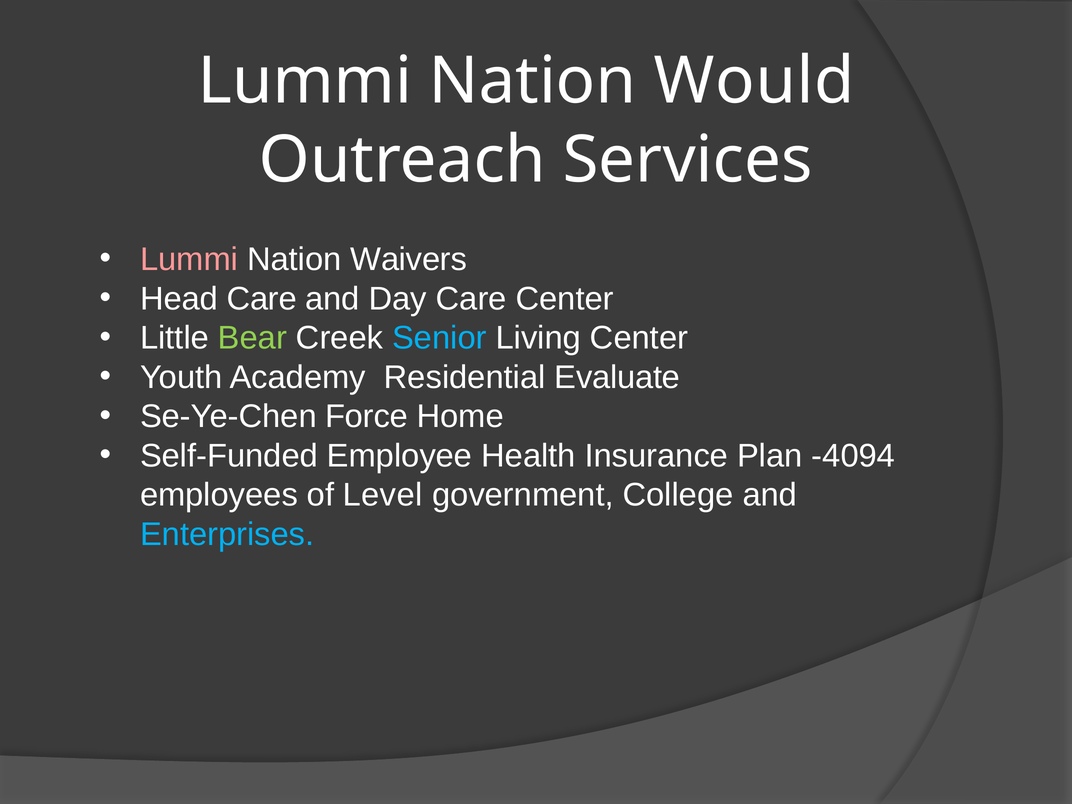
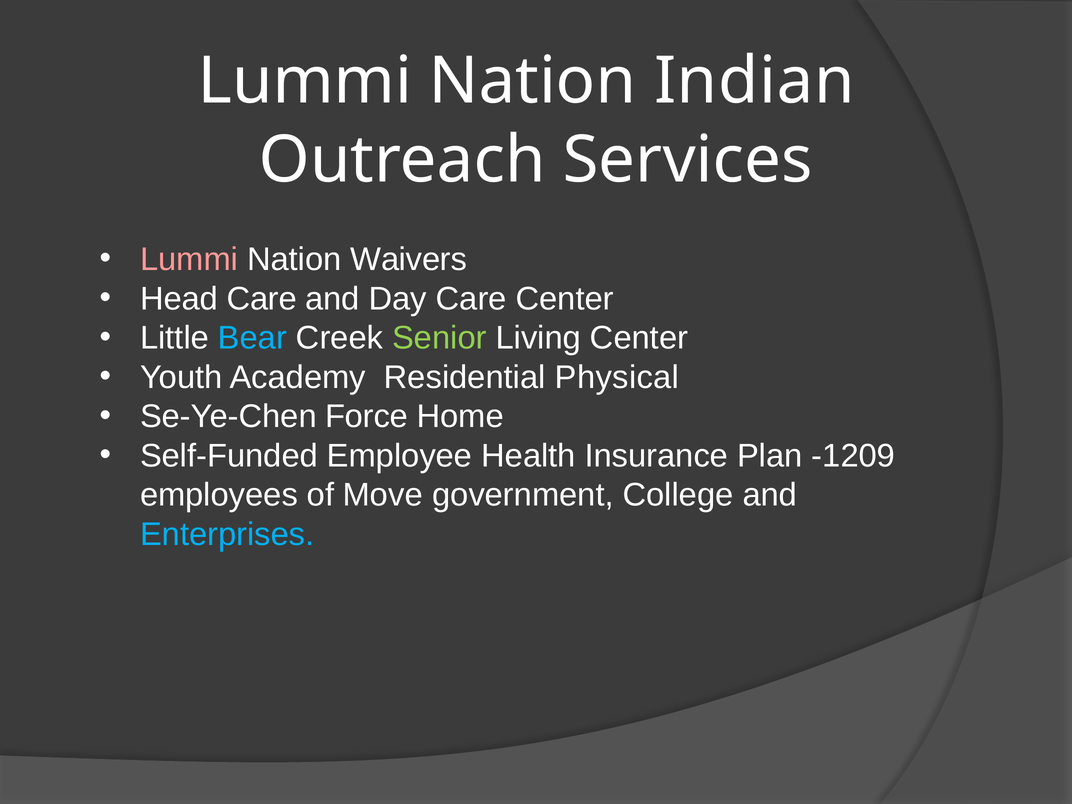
Would: Would -> Indian (754, 81)
Bear colour: light green -> light blue (253, 338)
Senior colour: light blue -> light green (439, 338)
Evaluate: Evaluate -> Physical (617, 377)
-4094: -4094 -> -1209 (853, 456)
Level: Level -> Move (383, 495)
